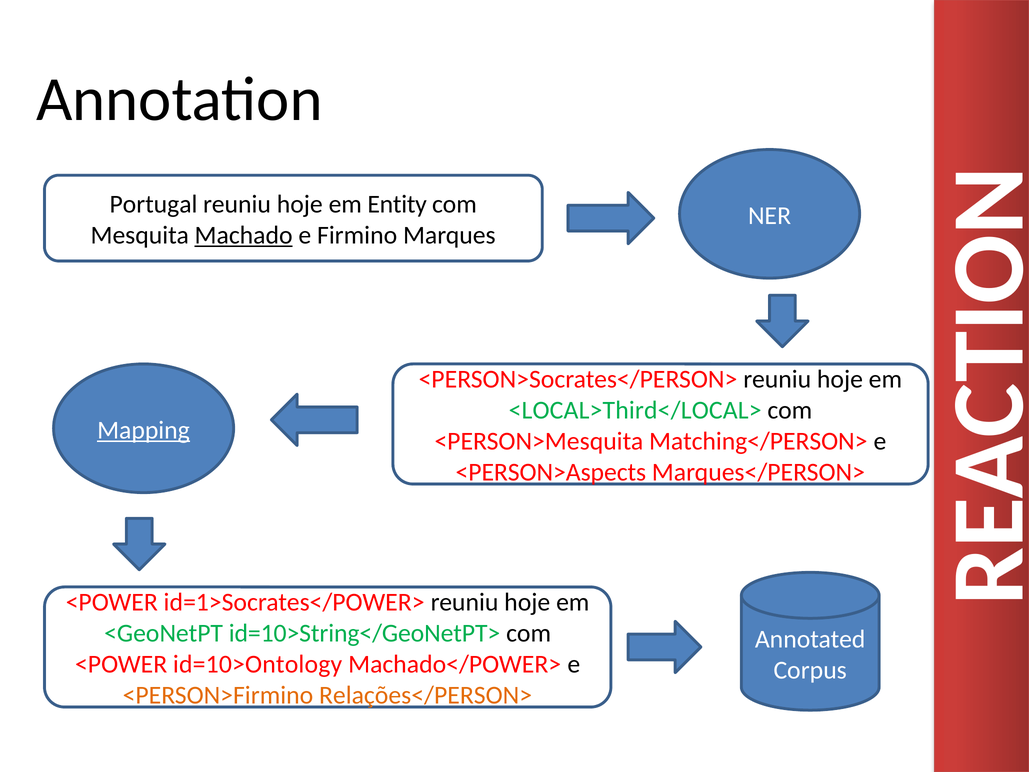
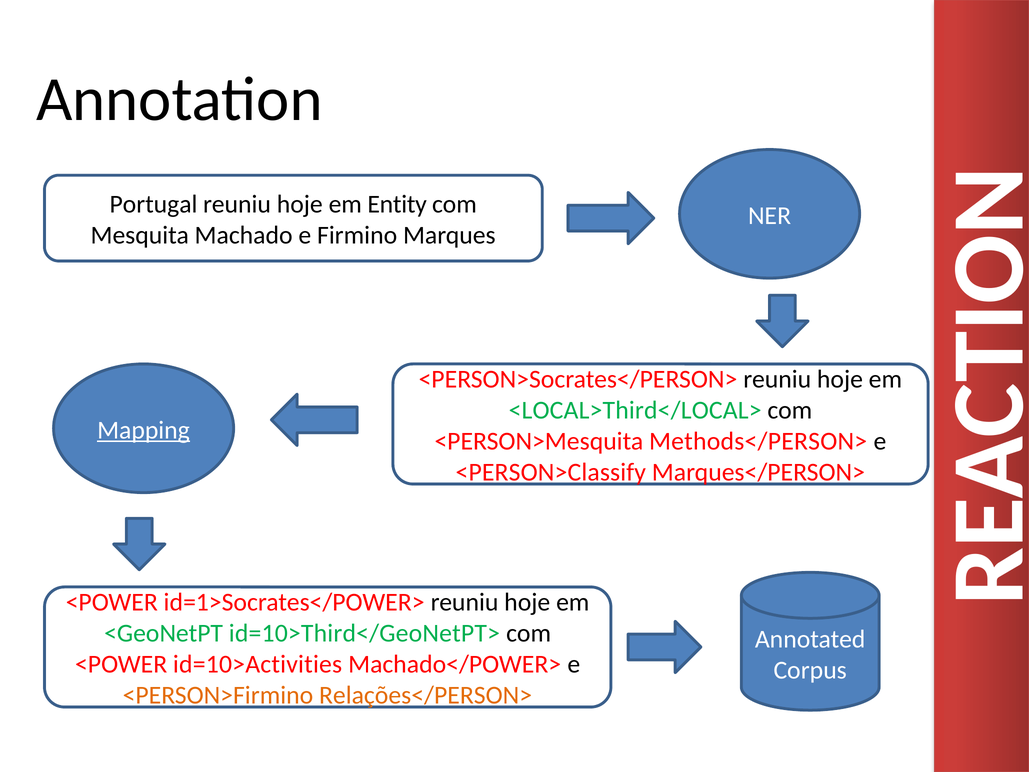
Machado underline: present -> none (244, 235)
Matching</PERSON>: Matching</PERSON> -> Methods</PERSON> (758, 441)
<PERSON>Aspects: <PERSON>Aspects -> <PERSON>Classify (551, 472)
id=10>String</GeoNetPT>: id=10>String</GeoNetPT> -> id=10>Third</GeoNetPT> (364, 633)
id=10>Ontology: id=10>Ontology -> id=10>Activities (258, 664)
